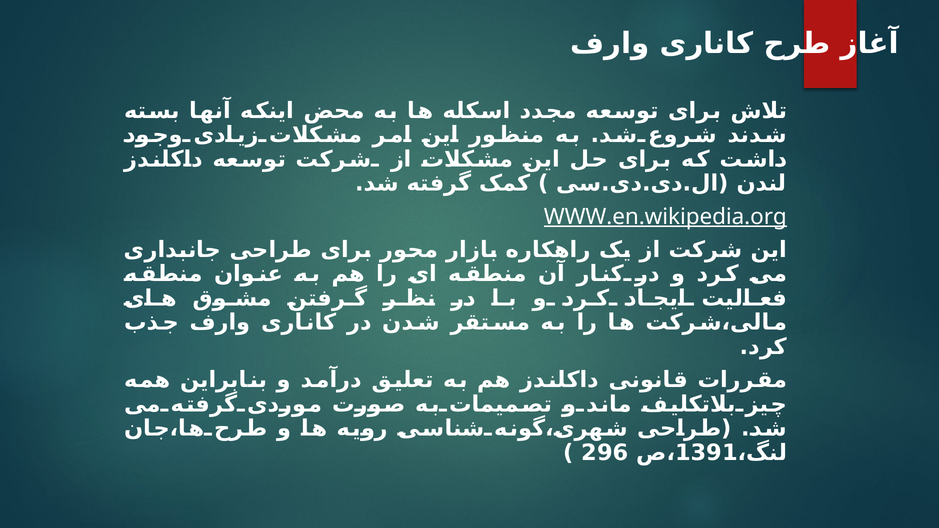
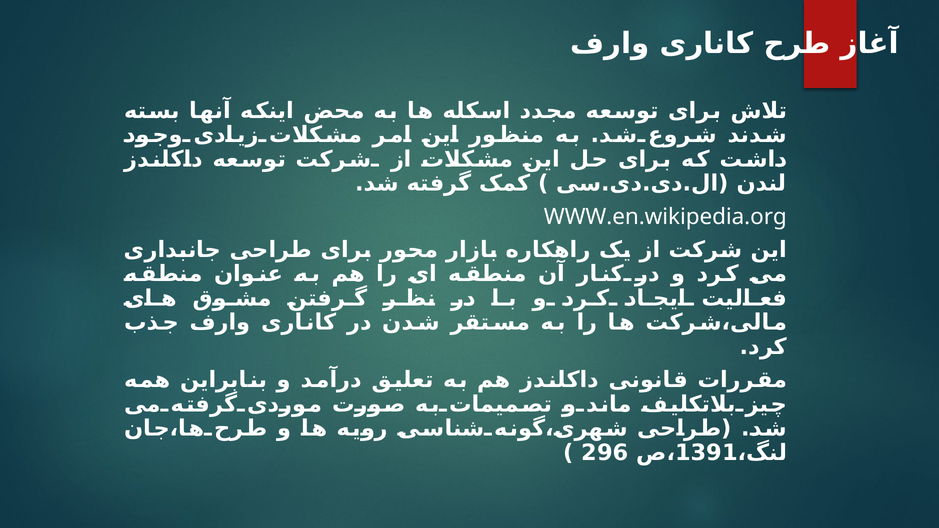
WWW.en.wikipedia.org underline: present -> none (665, 217)
